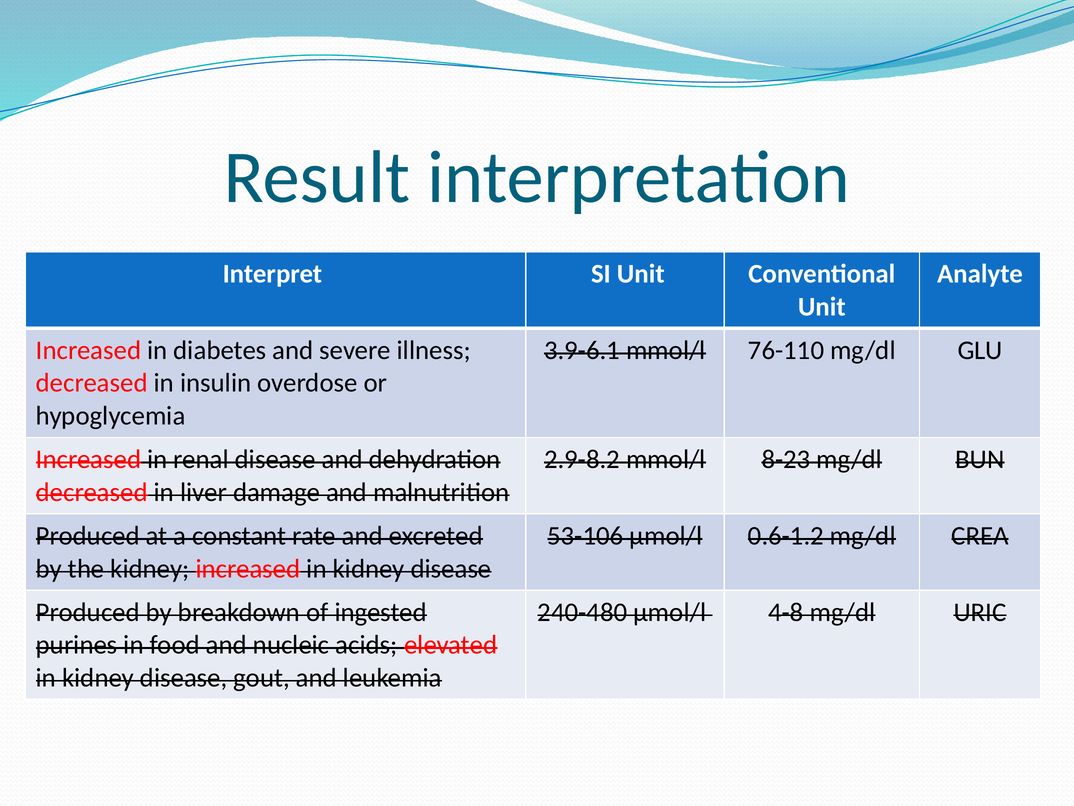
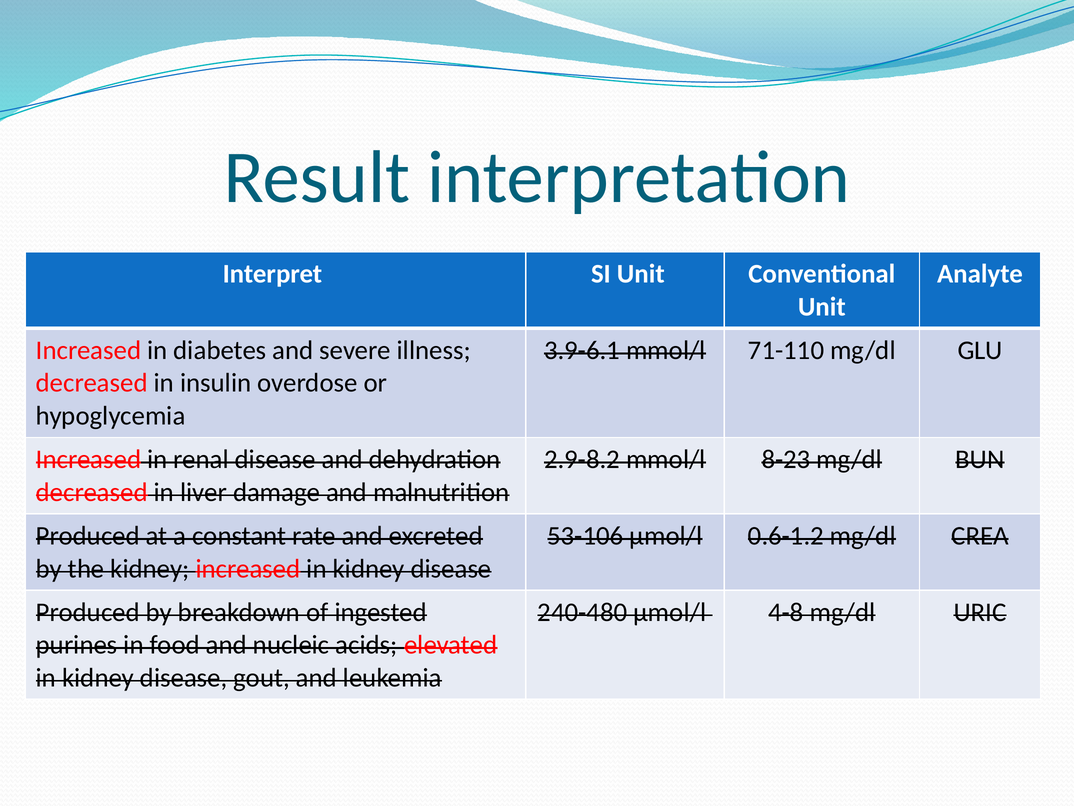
76-110: 76-110 -> 71-110 (786, 350)
